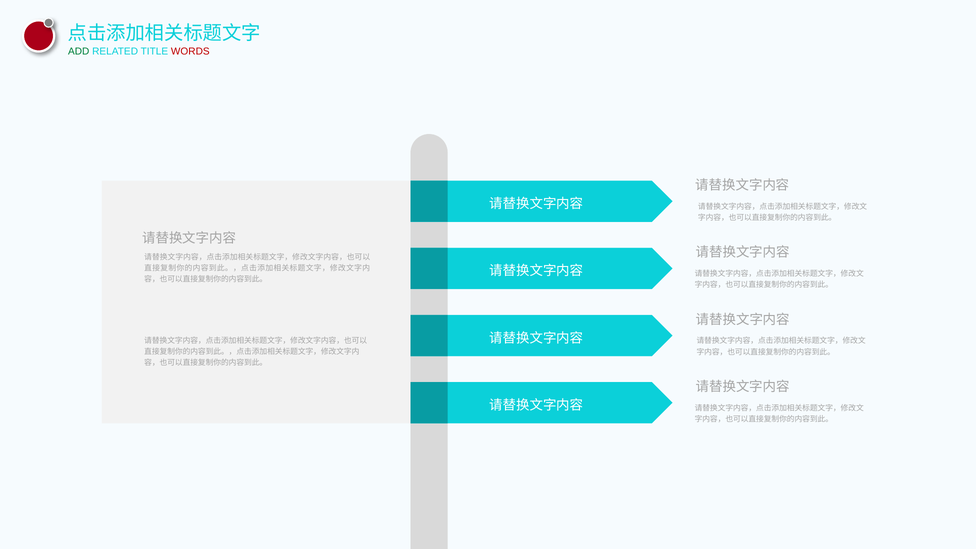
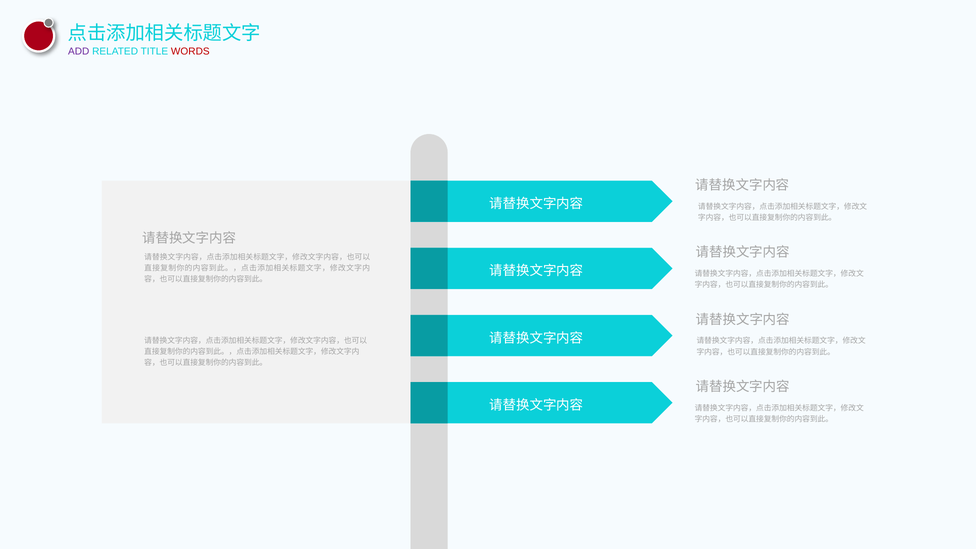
ADD colour: green -> purple (79, 51)
